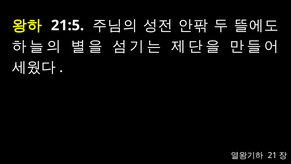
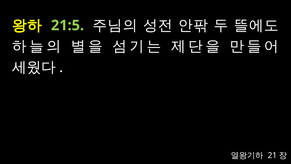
21:5 colour: white -> light green (67, 25)
